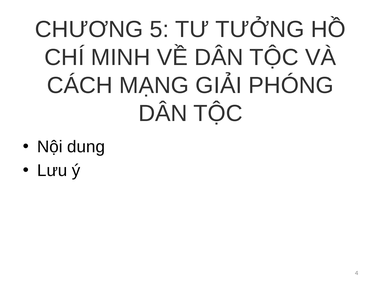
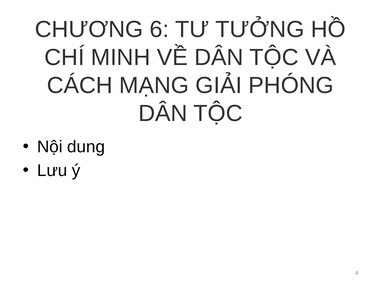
5: 5 -> 6 (159, 30)
